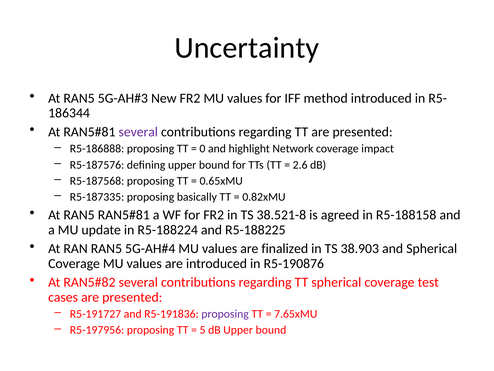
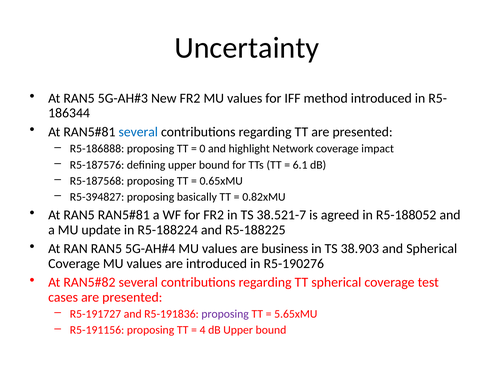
several colour: purple -> blue (138, 132)
2.6: 2.6 -> 6.1 (300, 165)
R5-187335: R5-187335 -> R5-394827 (97, 197)
38.521-8: 38.521-8 -> 38.521-7 (281, 215)
R5-188158: R5-188158 -> R5-188052 (406, 215)
finalized: finalized -> business (285, 248)
R5-190876: R5-190876 -> R5-190276 (294, 263)
7.65xMU: 7.65xMU -> 5.65xMU (296, 314)
R5-197956: R5-197956 -> R5-191156 (97, 330)
5: 5 -> 4 (203, 330)
